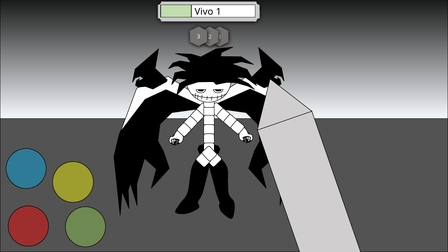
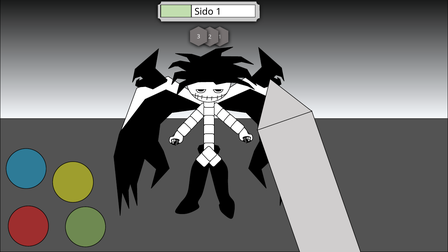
Vivo: Vivo -> Sido (204, 12)
